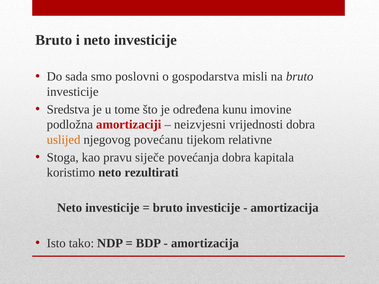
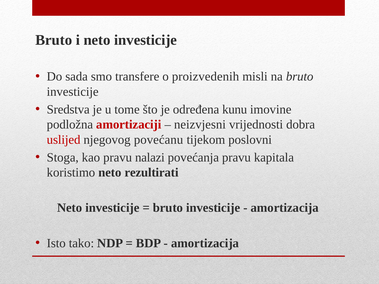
poslovni: poslovni -> transfere (137, 77)
gospodarstva: gospodarstva -> proizvedenih (205, 77)
uslijed colour: orange -> red (64, 140)
relativne: relativne -> poslovni (250, 140)
siječe: siječe -> nalazi (150, 157)
povećanja dobra: dobra -> pravu (236, 157)
